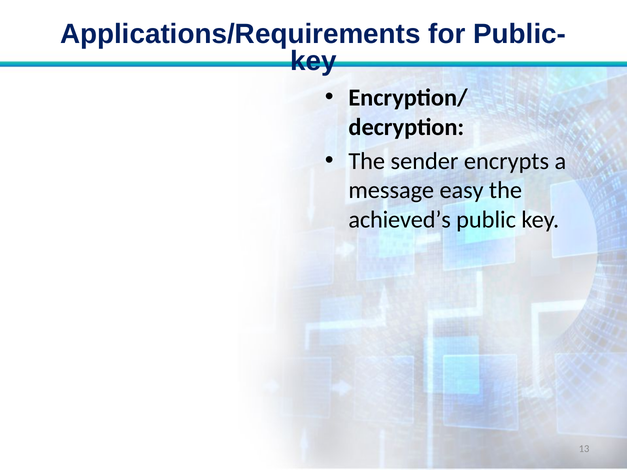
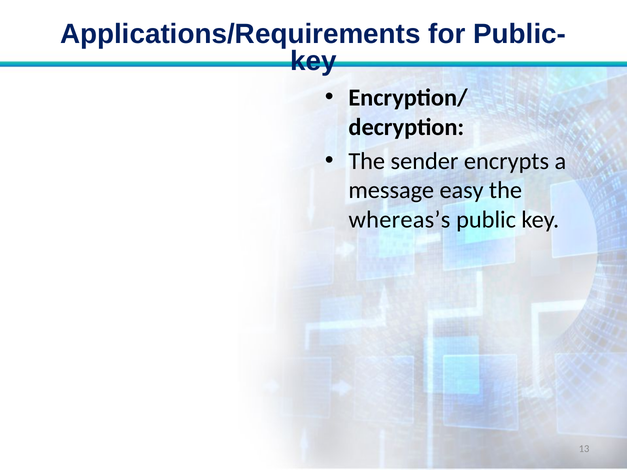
achieved’s: achieved’s -> whereas’s (399, 220)
